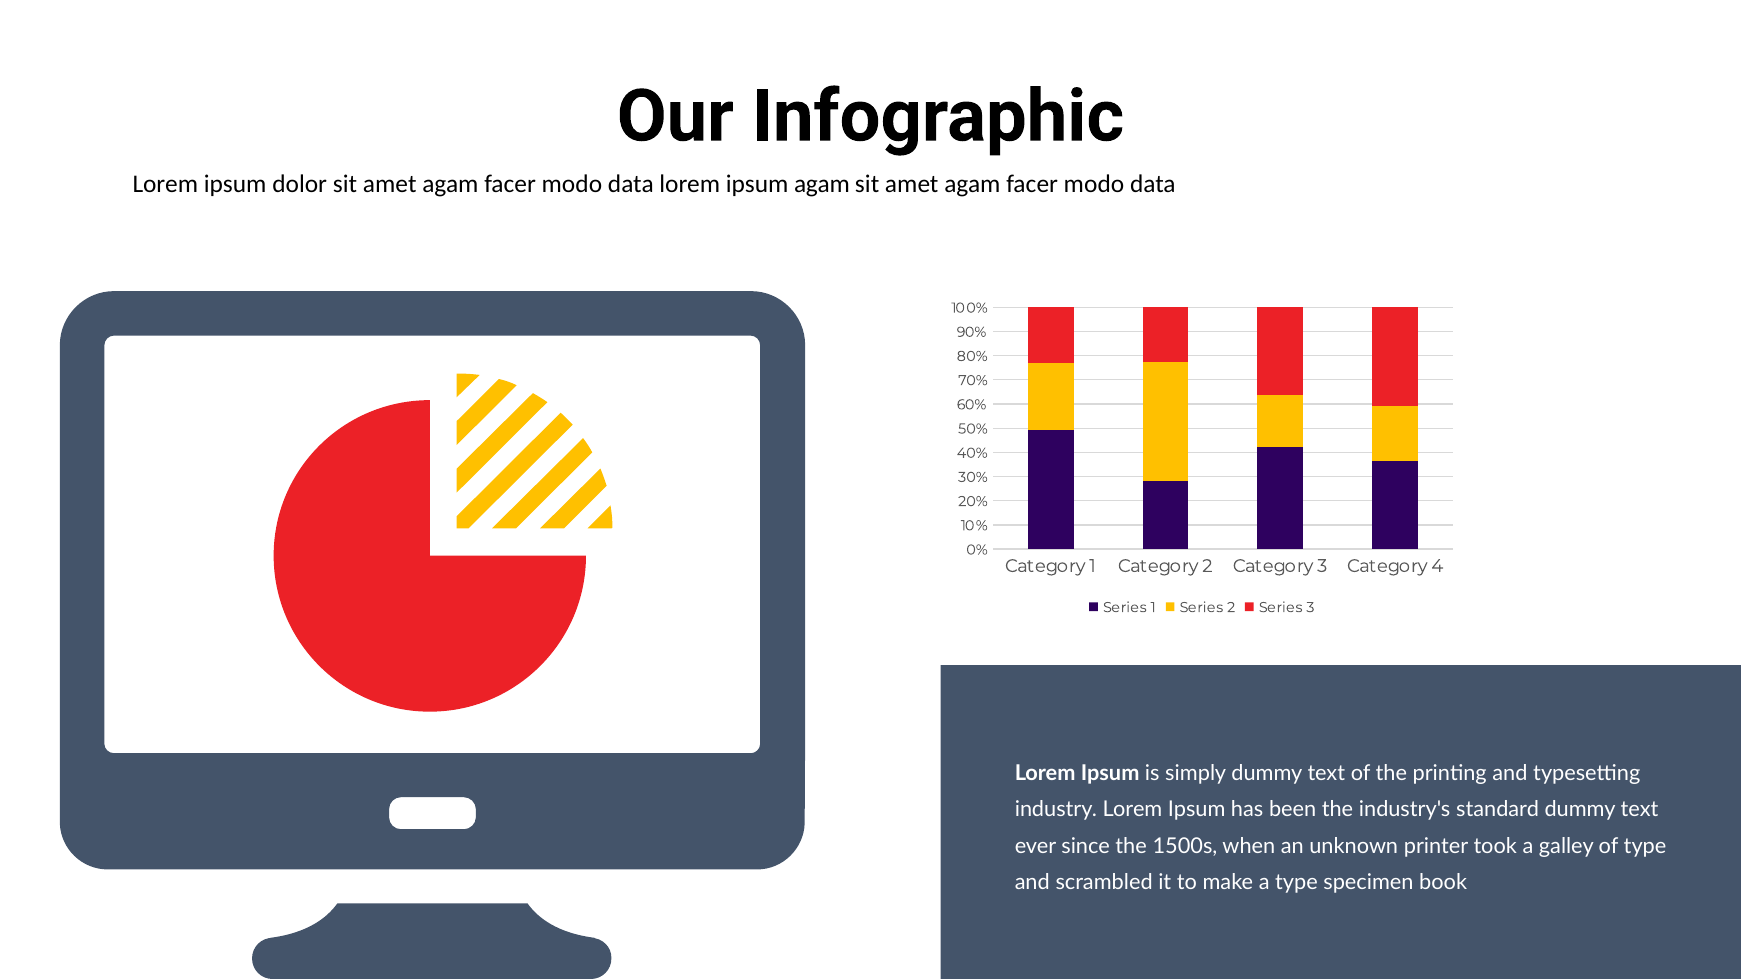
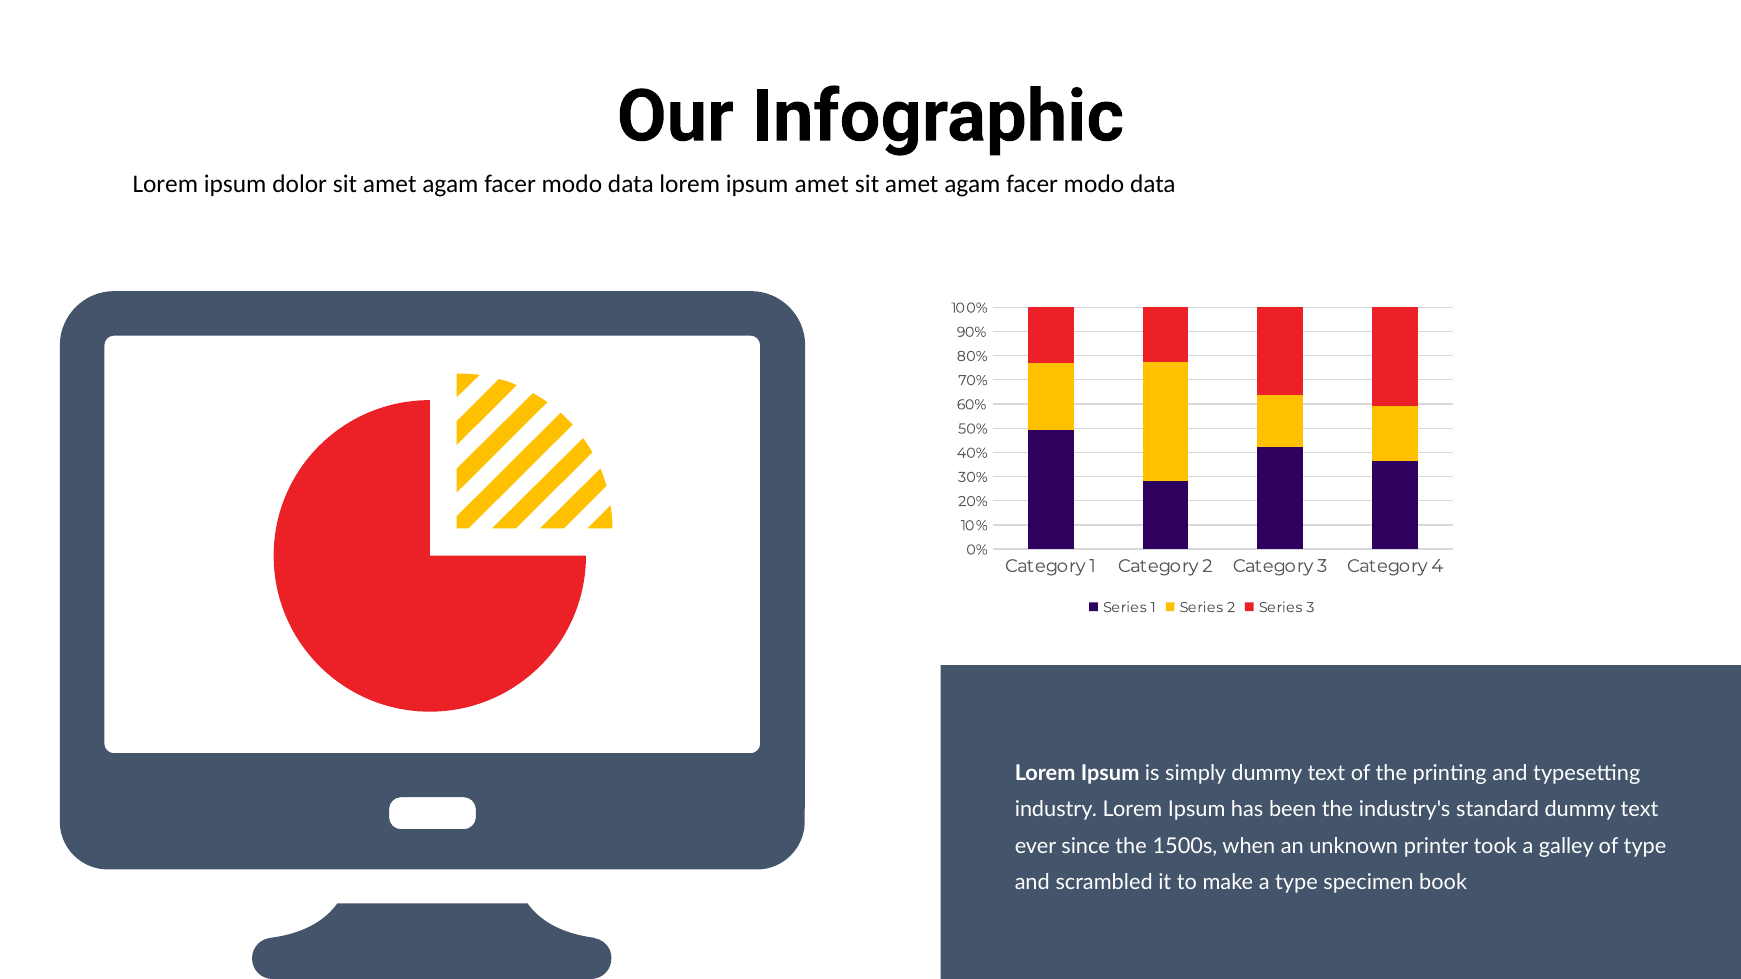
ipsum agam: agam -> amet (822, 184)
